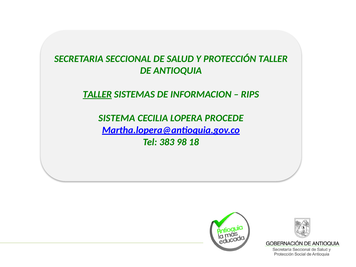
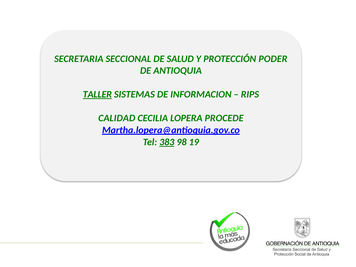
PROTECCIÓN TALLER: TALLER -> PODER (273, 59)
SISTEMA: SISTEMA -> CALIDAD (117, 118)
383 underline: none -> present (167, 142)
18: 18 -> 19 (194, 142)
